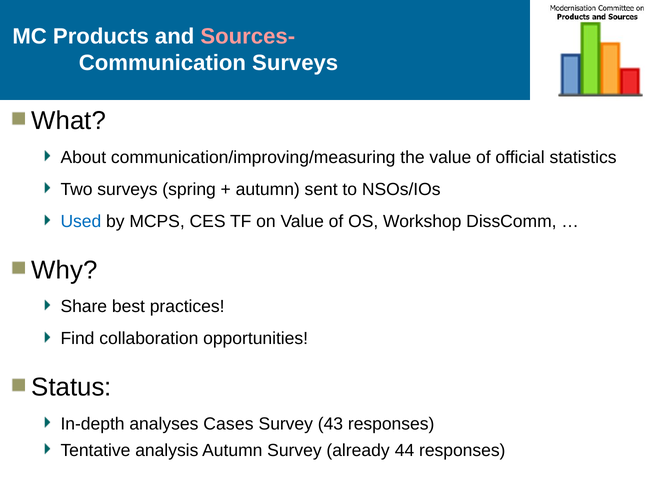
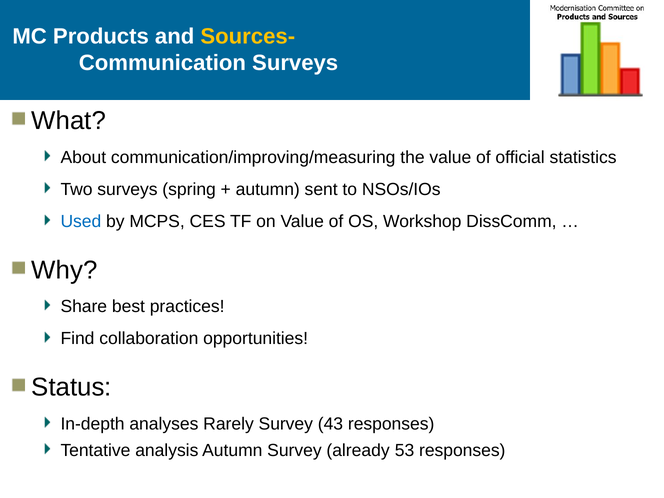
Sources- colour: pink -> yellow (248, 37)
Cases: Cases -> Rarely (229, 424)
44: 44 -> 53 (405, 450)
